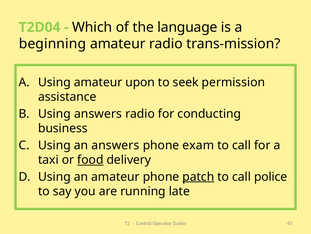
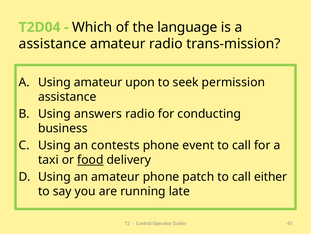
beginning: beginning -> assistance (52, 44)
an answers: answers -> contests (115, 145)
exam: exam -> event (198, 145)
patch underline: present -> none (198, 176)
police: police -> either (271, 176)
